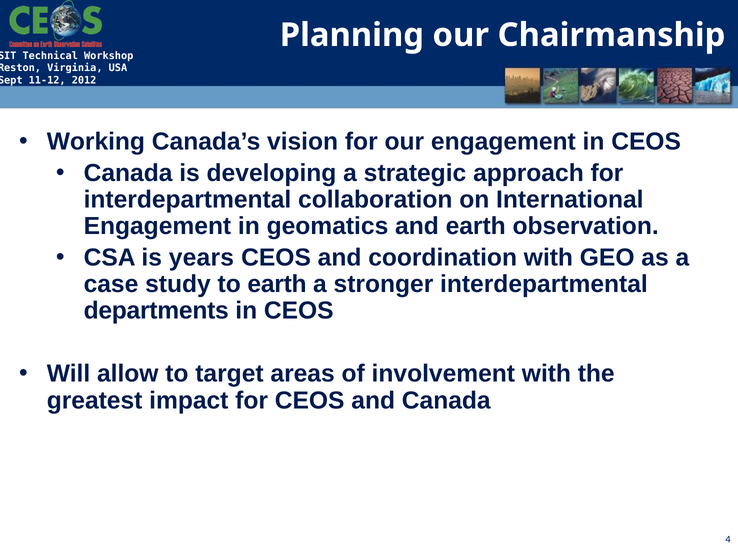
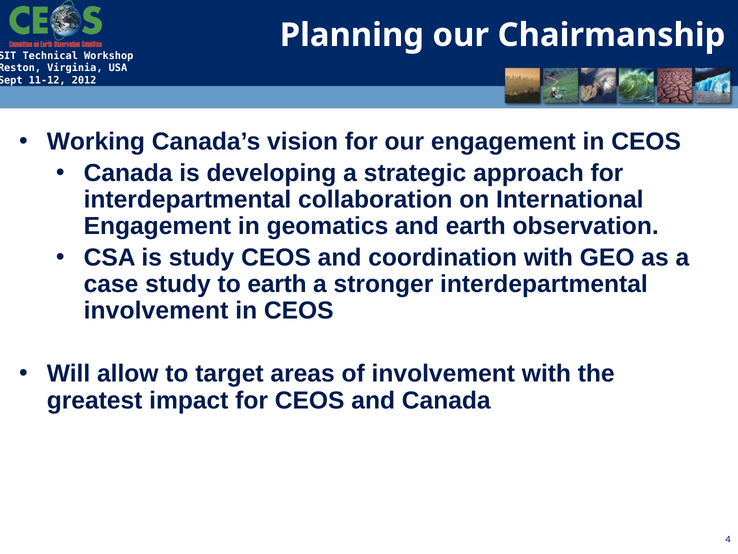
is years: years -> study (202, 257)
departments: departments -> involvement (156, 311)
